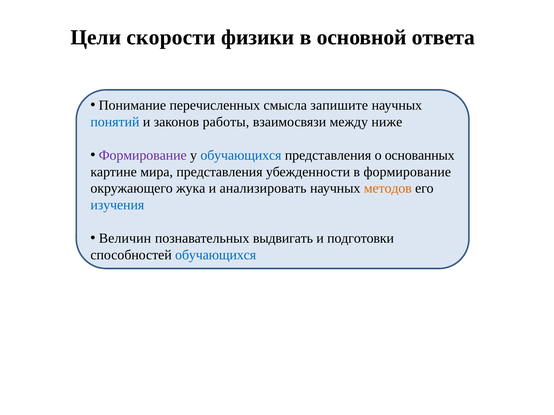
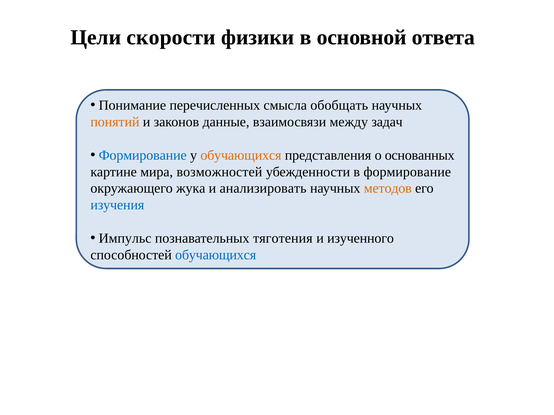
запишите: запишите -> обобщать (339, 106)
понятий colour: blue -> orange (115, 122)
работы: работы -> данные (226, 122)
ниже: ниже -> задач (387, 122)
Формирование colour: purple -> blue (143, 155)
обучающихся colour: blue -> orange (241, 155)
мира представления: представления -> возможностей (219, 172)
Величин: Величин -> Импульс (125, 239)
выдвигать: выдвигать -> тяготения (283, 239)
подготовки: подготовки -> изученного (361, 239)
